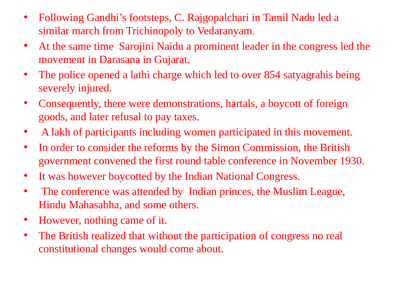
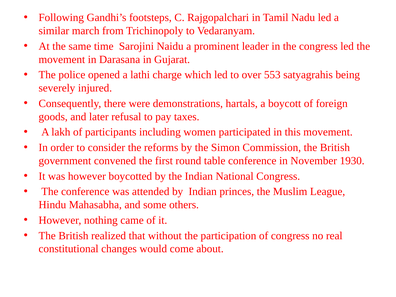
854: 854 -> 553 (272, 75)
